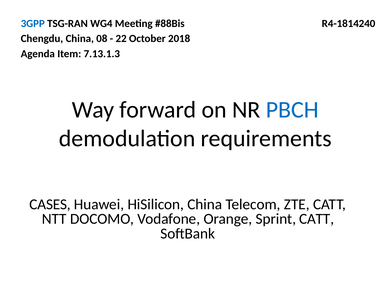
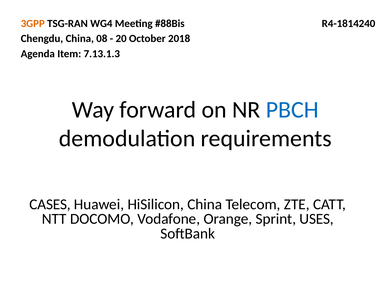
3GPP colour: blue -> orange (33, 23)
22: 22 -> 20 (121, 39)
Sprint CATT: CATT -> USES (317, 219)
